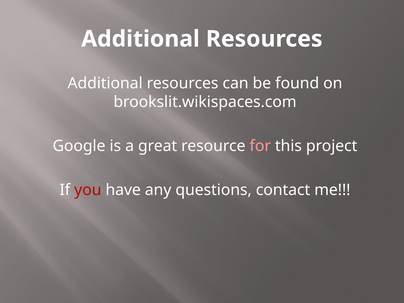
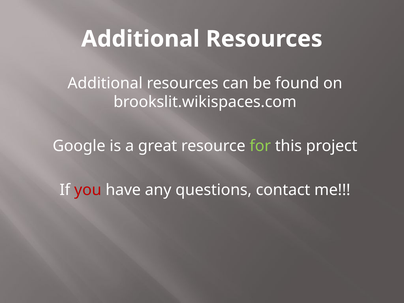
for colour: pink -> light green (260, 146)
